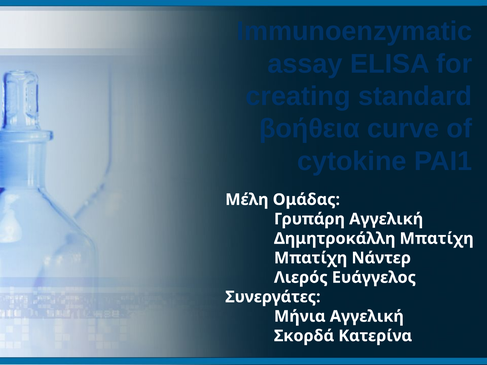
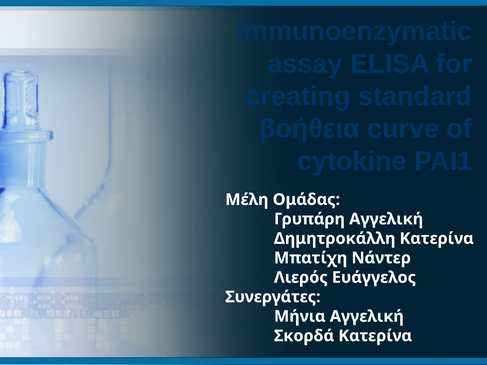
Δημητροκάλλη Μπατίχη: Μπατίχη -> Κατερίνα (437, 239)
